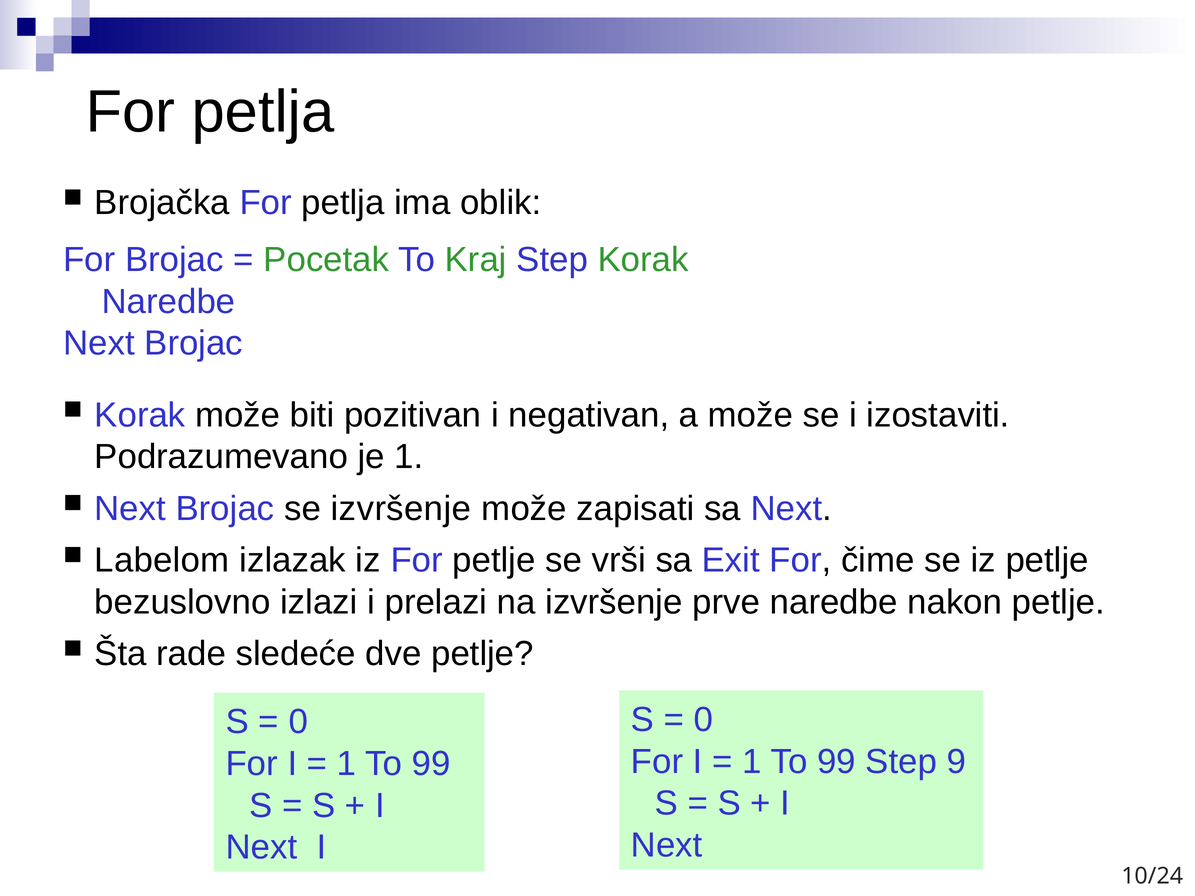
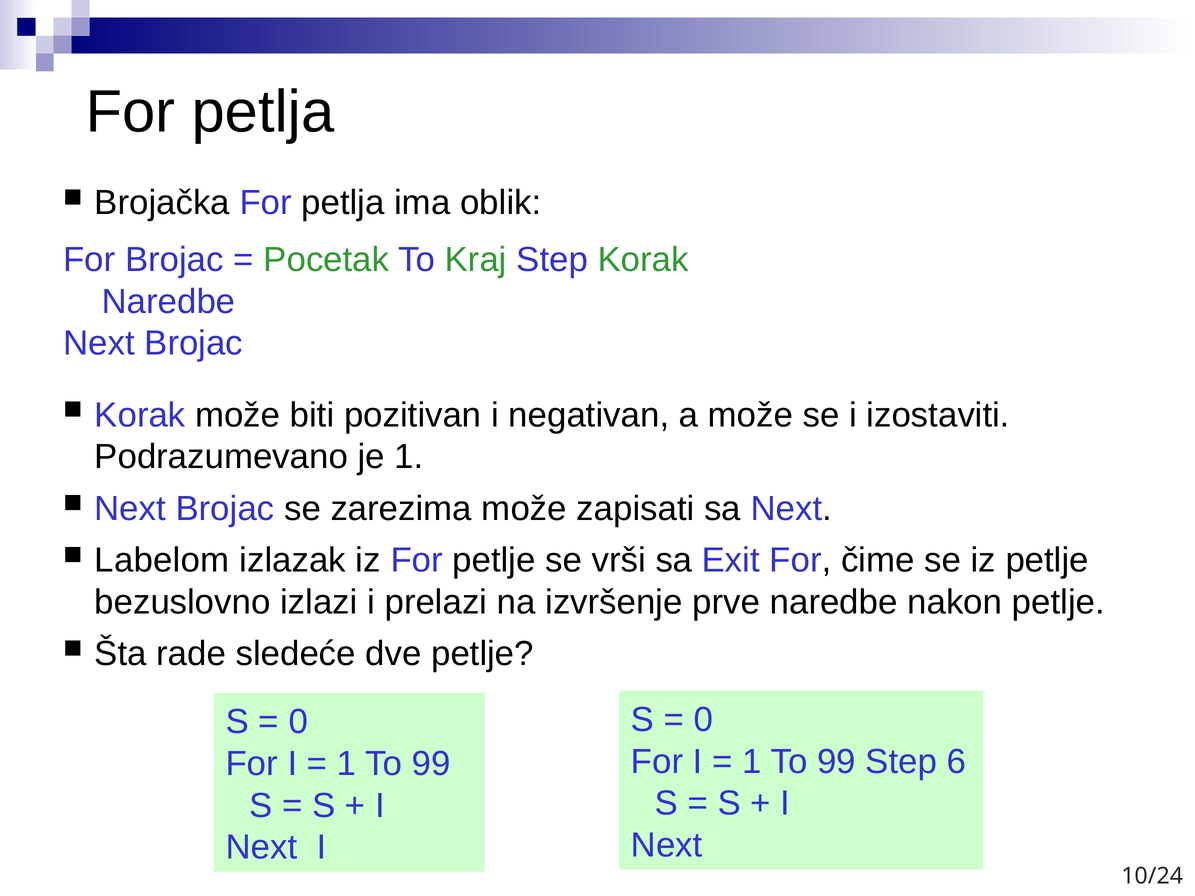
se izvršenje: izvršenje -> zarezima (401, 509)
9: 9 -> 6 (956, 762)
